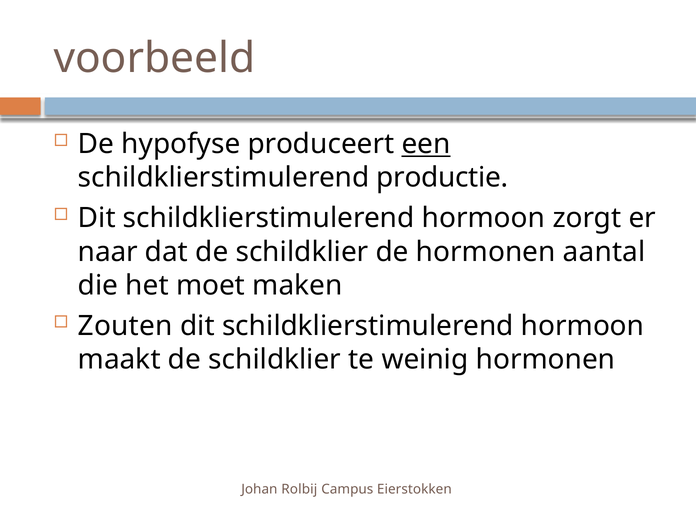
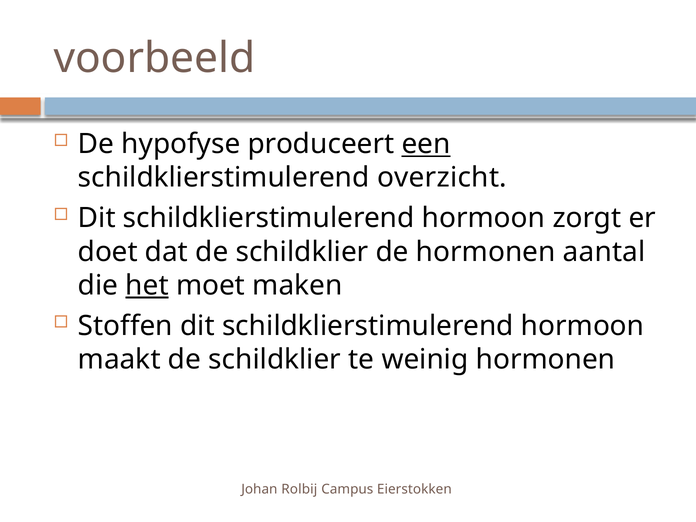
productie: productie -> overzicht (442, 178)
naar: naar -> doet (108, 252)
het underline: none -> present (147, 285)
Zouten: Zouten -> Stoffen (125, 326)
